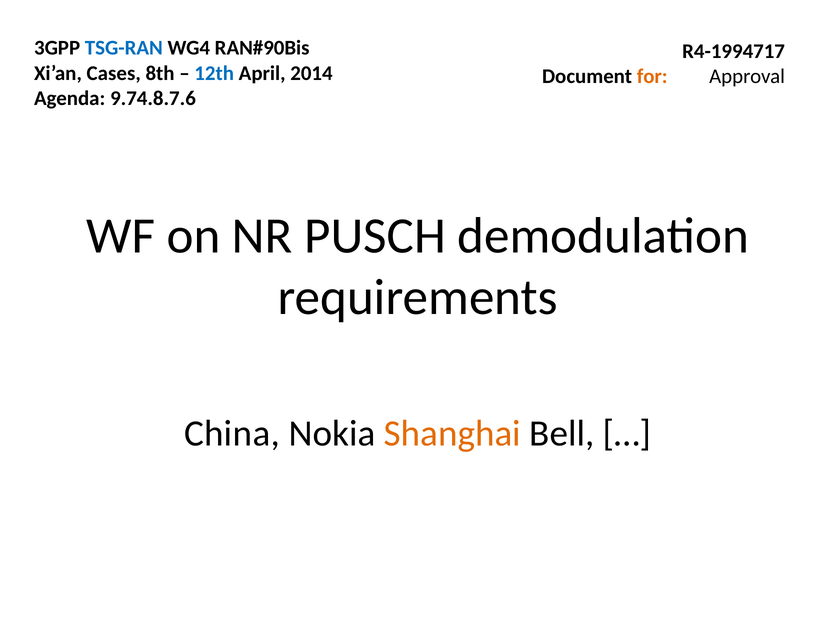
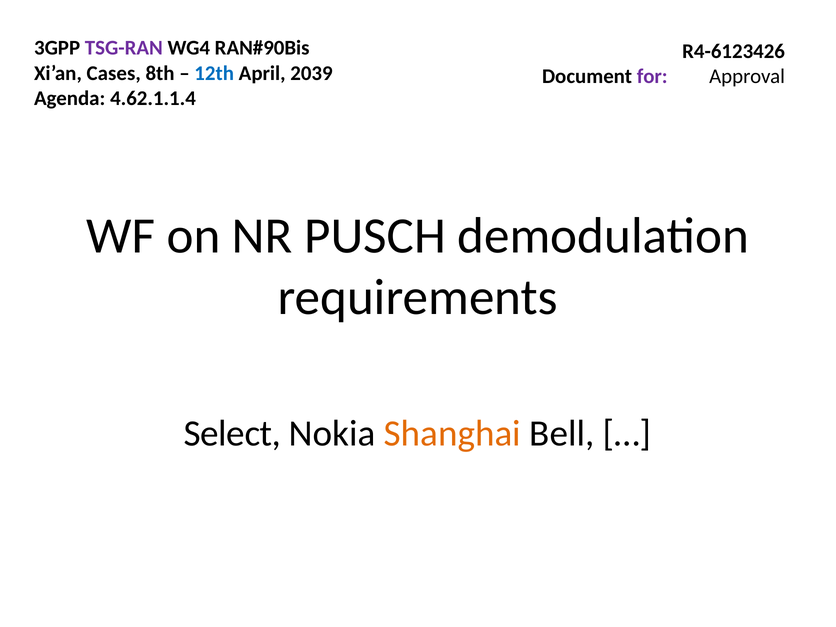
TSG-RAN colour: blue -> purple (124, 48)
R4-1994717: R4-1994717 -> R4-6123426 (734, 51)
2014: 2014 -> 2039 (311, 73)
for colour: orange -> purple (652, 76)
9.74.8.7.6: 9.74.8.7.6 -> 4.62.1.1.4 (153, 98)
China: China -> Select (232, 434)
